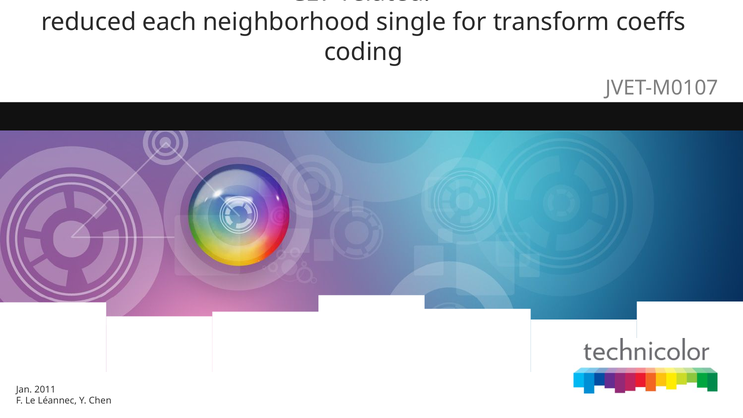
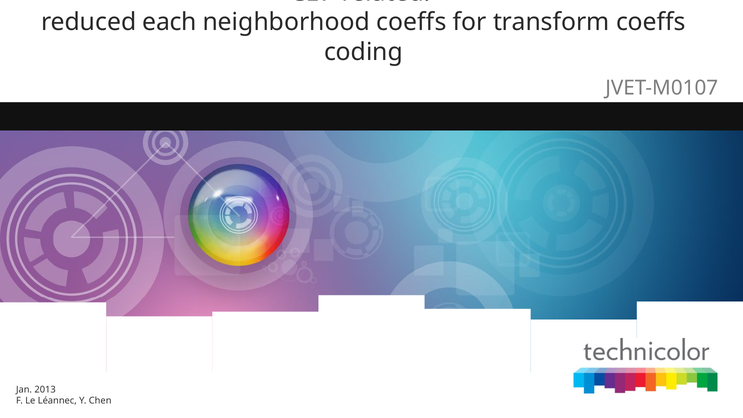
neighborhood single: single -> coeffs (411, 22)
2011: 2011 -> 2013 (45, 390)
